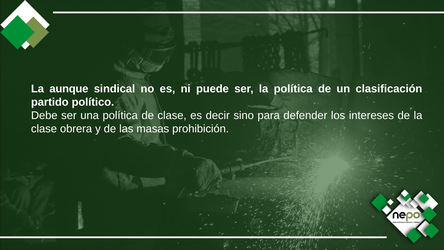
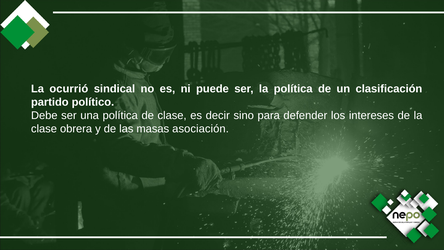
aunque: aunque -> ocurrió (69, 89)
prohibición: prohibición -> asociación (201, 129)
